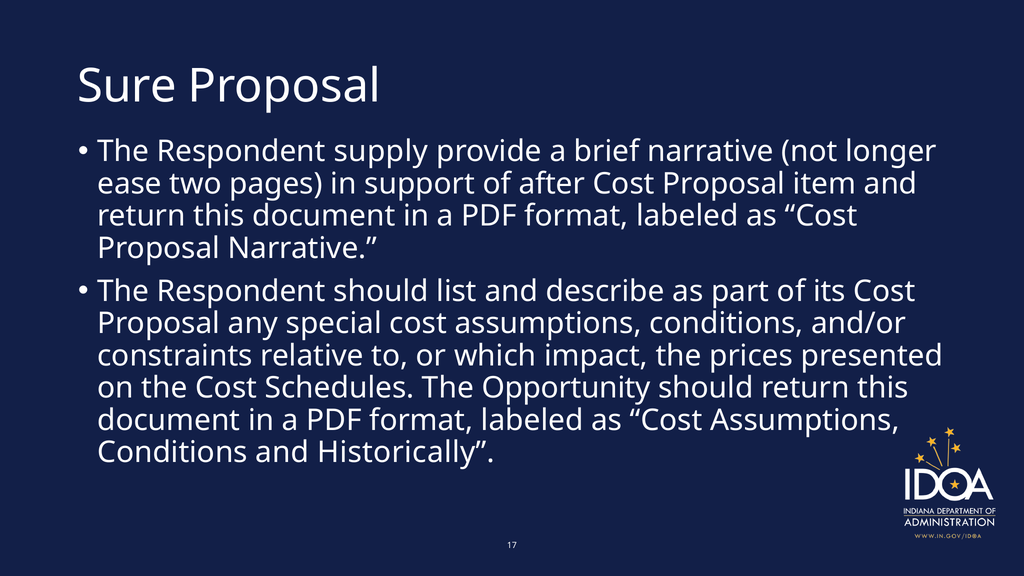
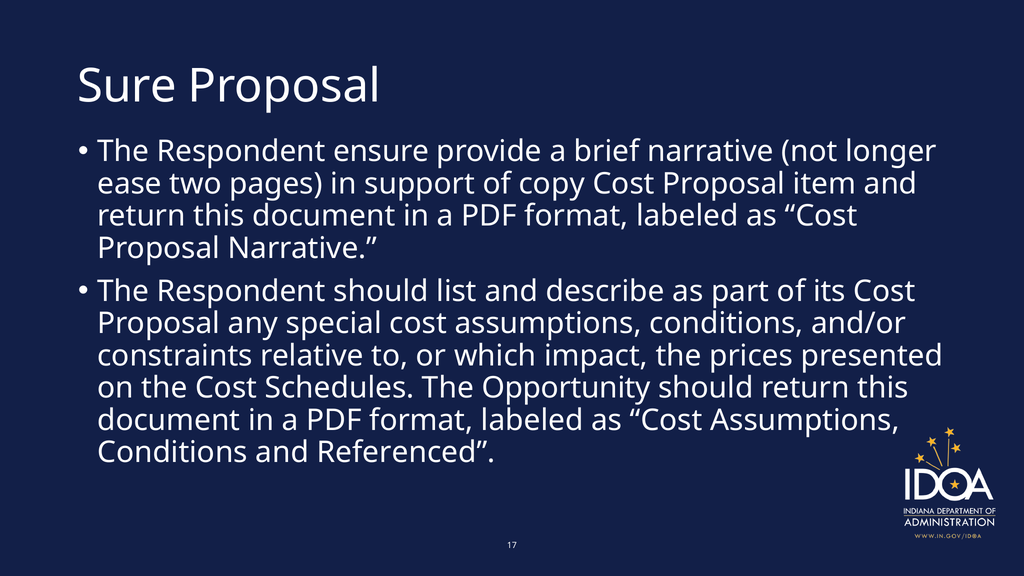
supply: supply -> ensure (381, 151)
after: after -> copy (552, 184)
Historically: Historically -> Referenced (406, 452)
